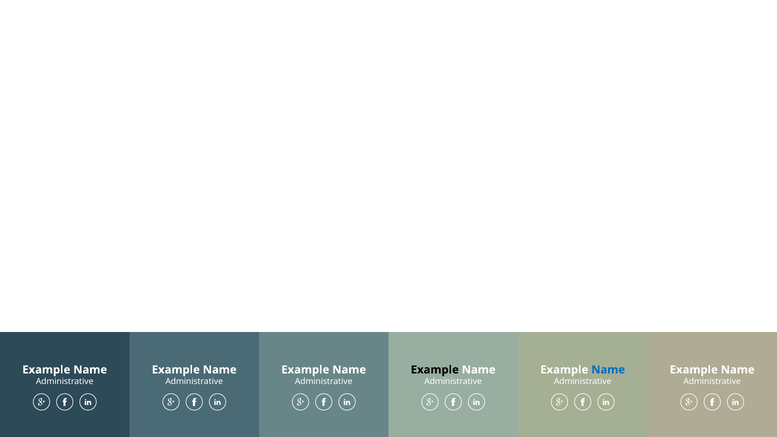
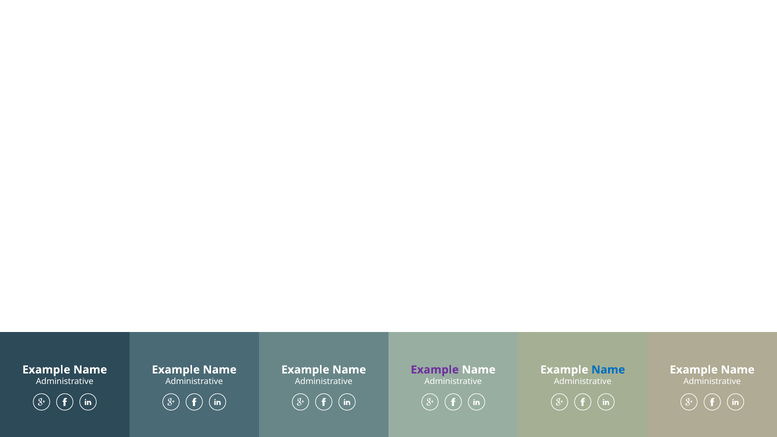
Example colour: black -> purple (435, 370)
